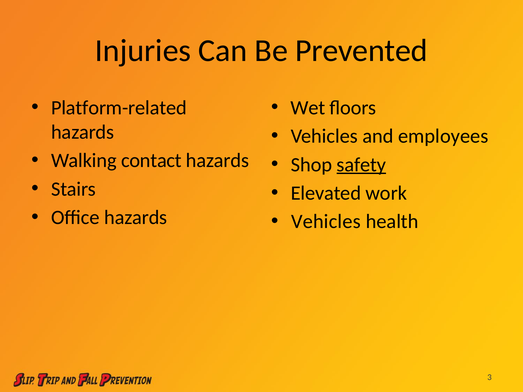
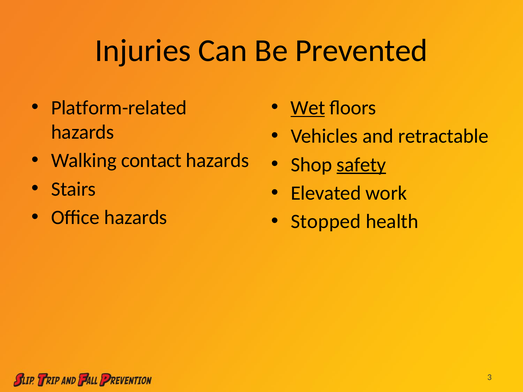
Wet underline: none -> present (308, 108)
employees: employees -> retractable (443, 136)
Vehicles: Vehicles -> Stopped (326, 222)
